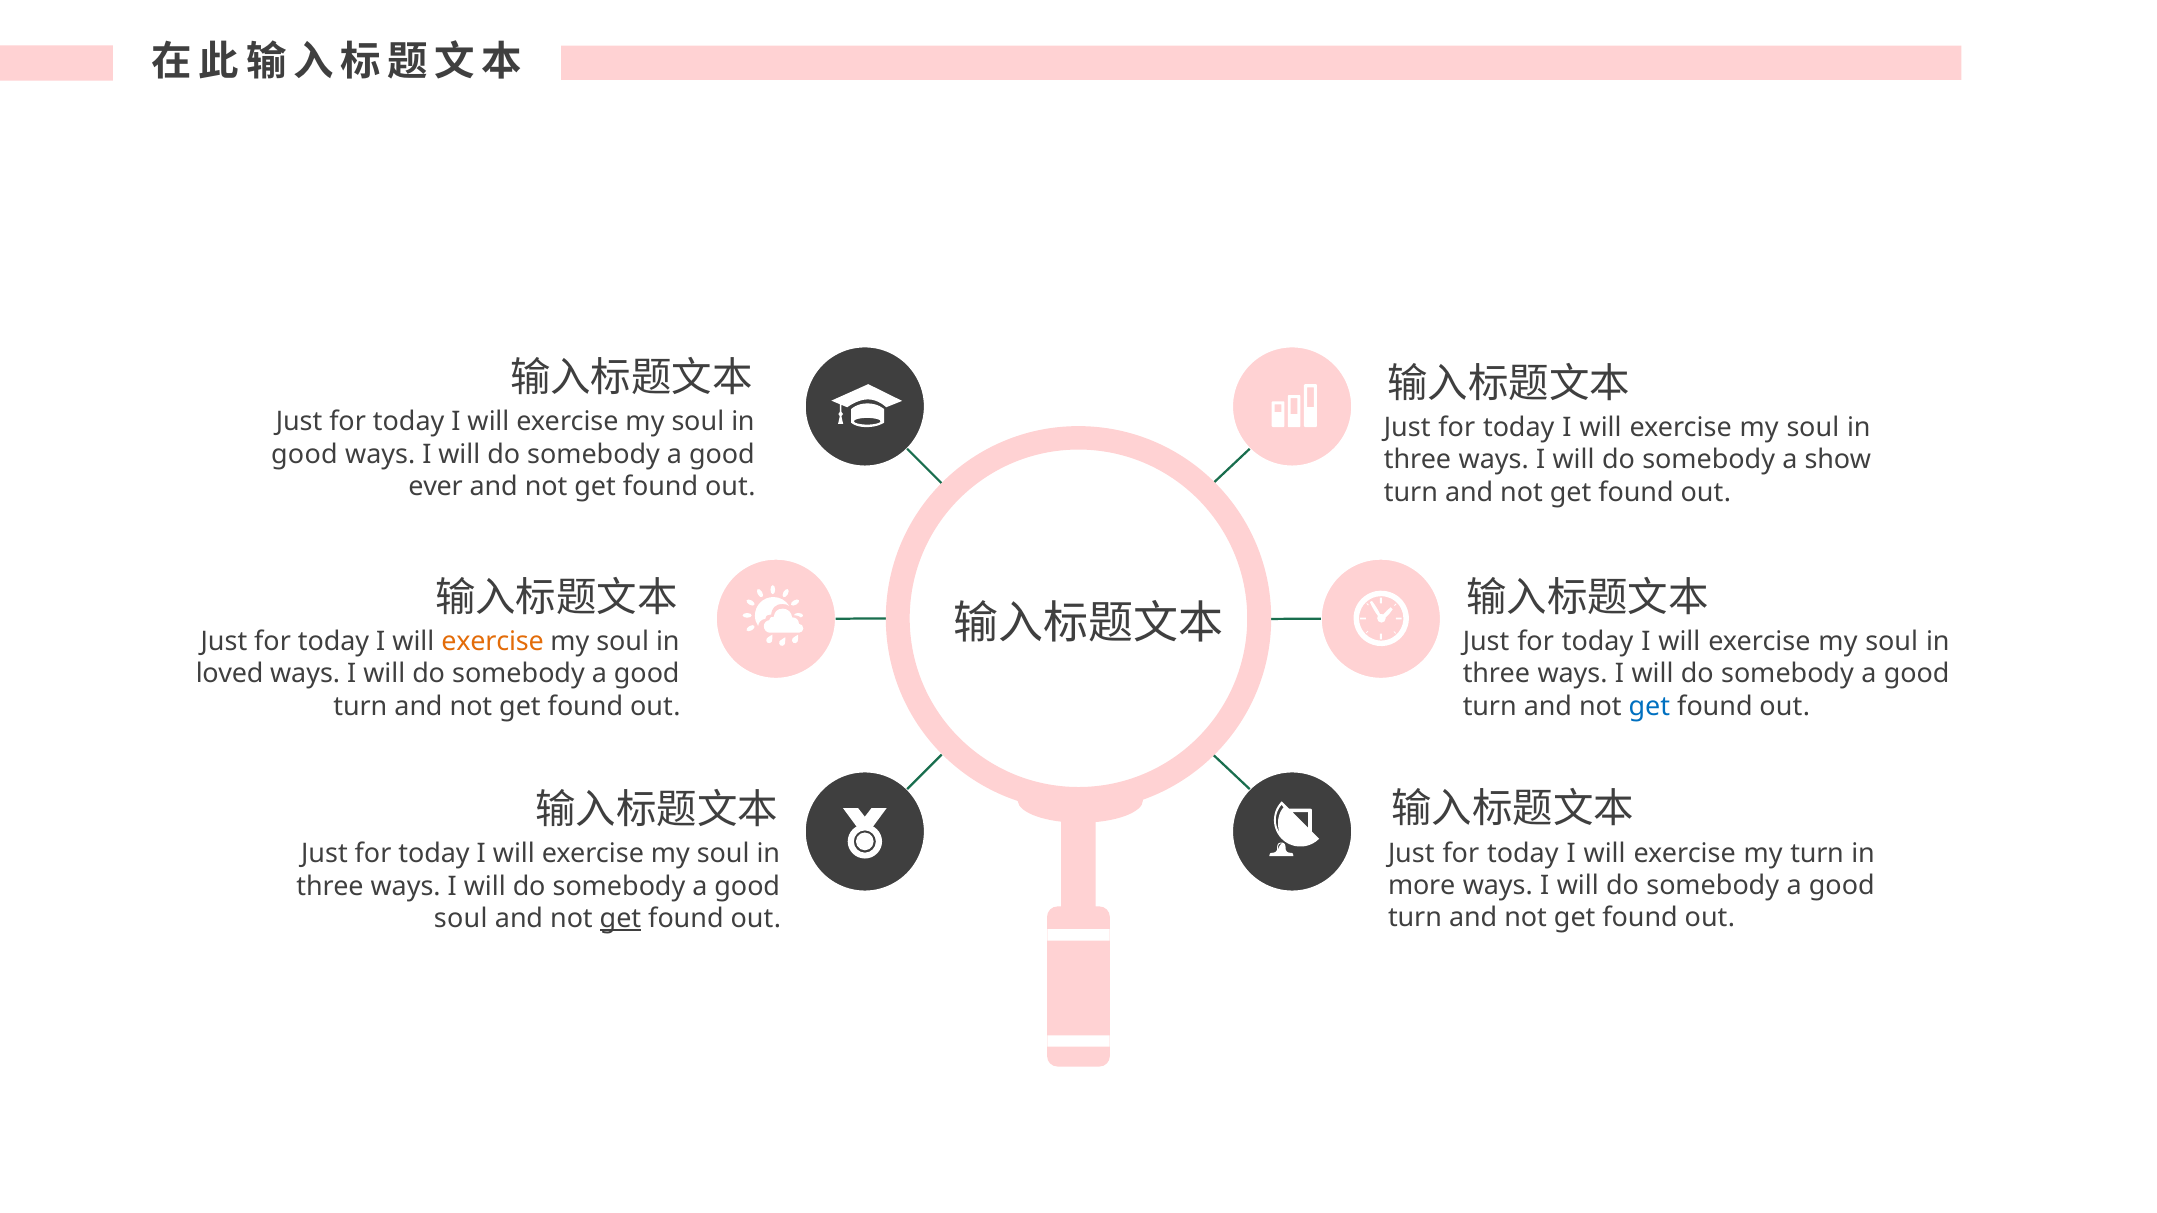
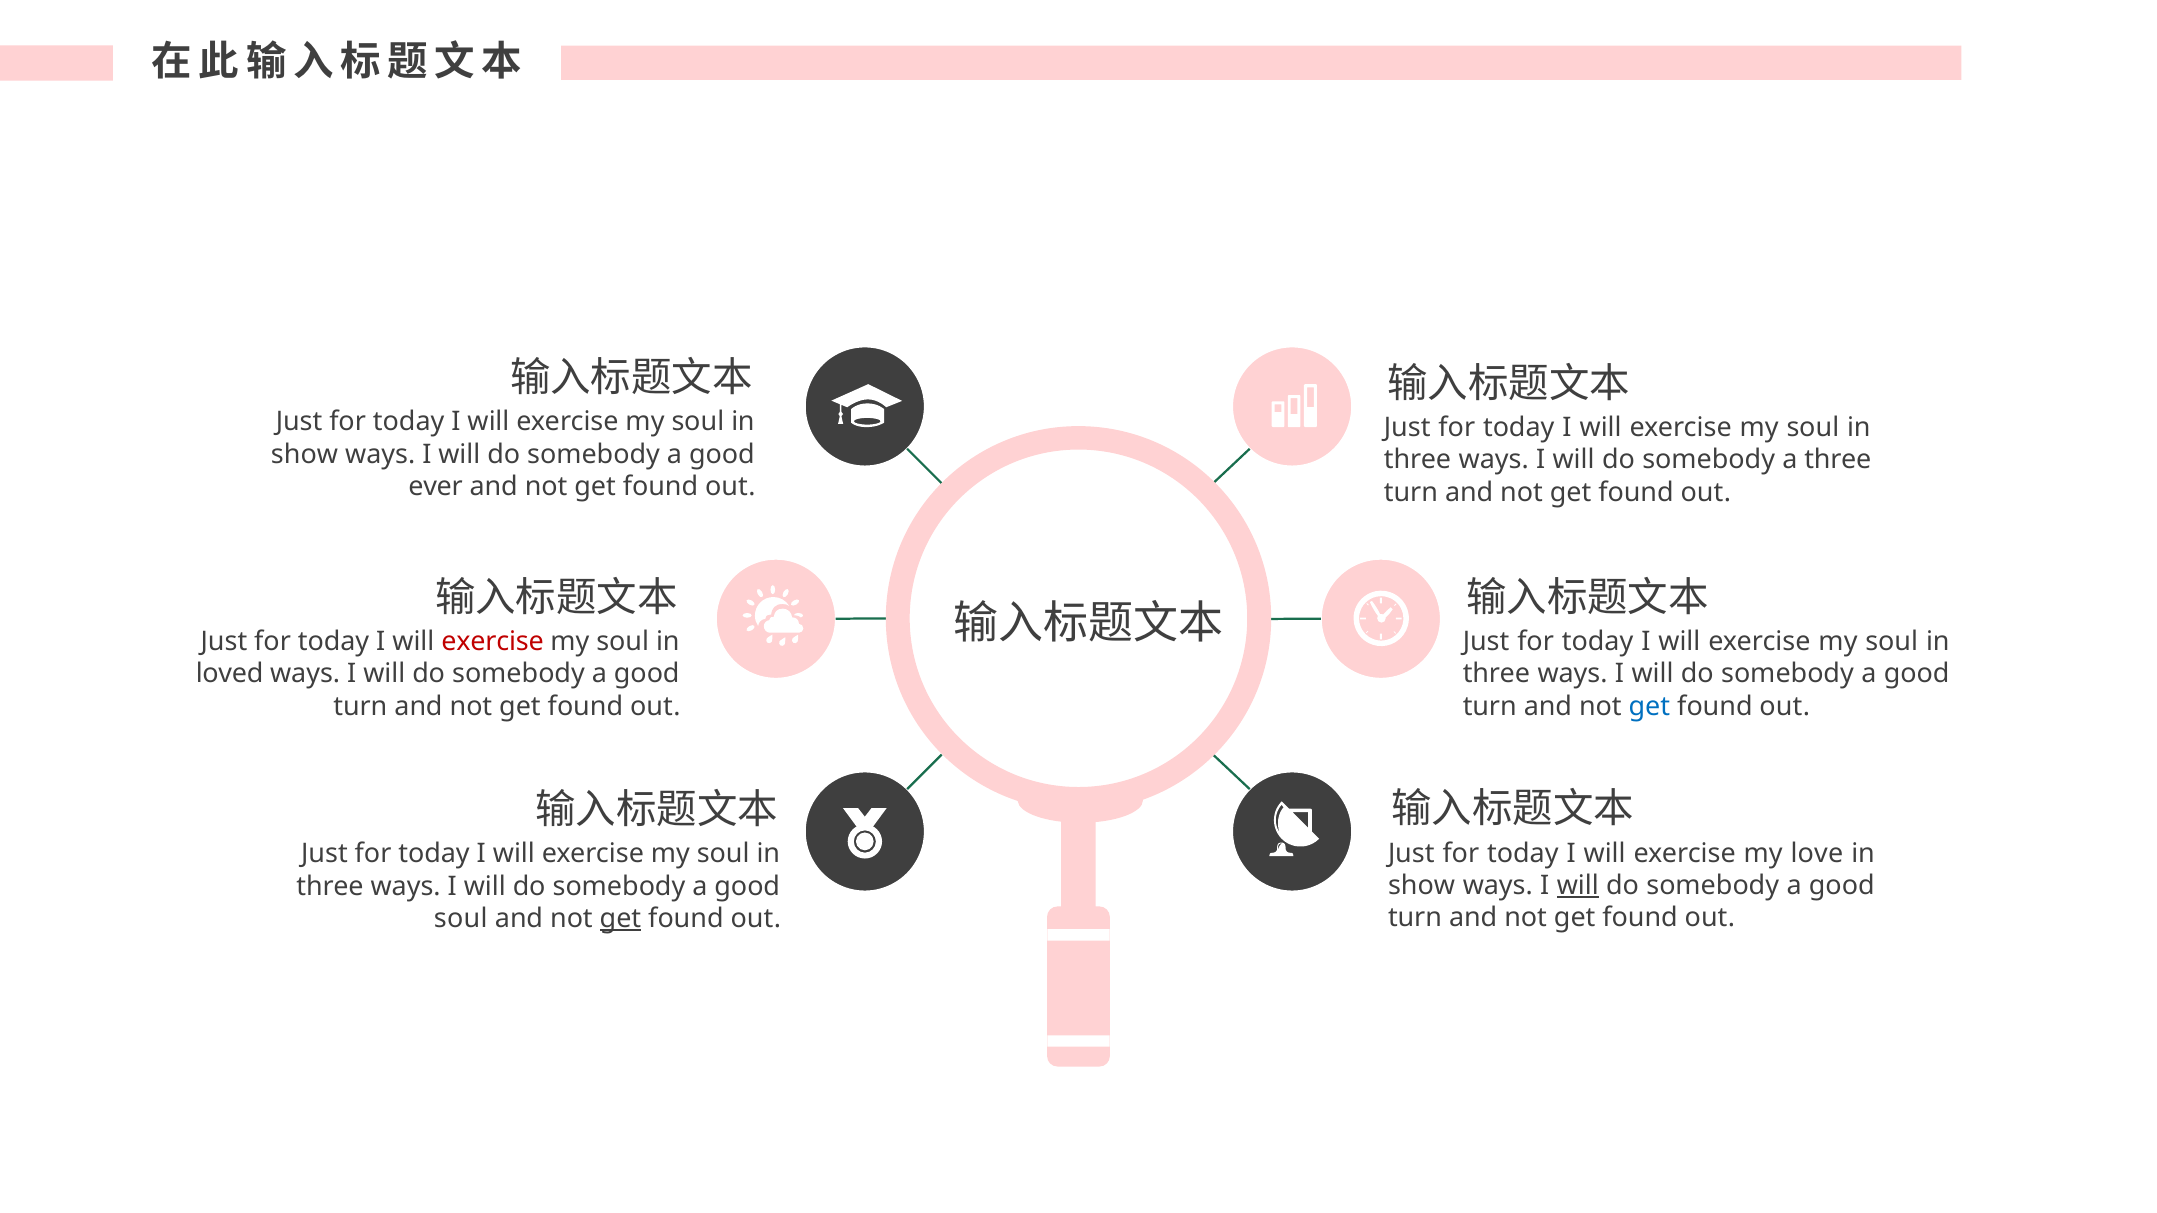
good: good -> show (305, 454)
a show: show -> three (1838, 460)
exercise colour: orange -> red (493, 642)
my turn: turn -> love (1817, 853)
more: more -> show (1422, 886)
will underline: none -> present (1578, 886)
